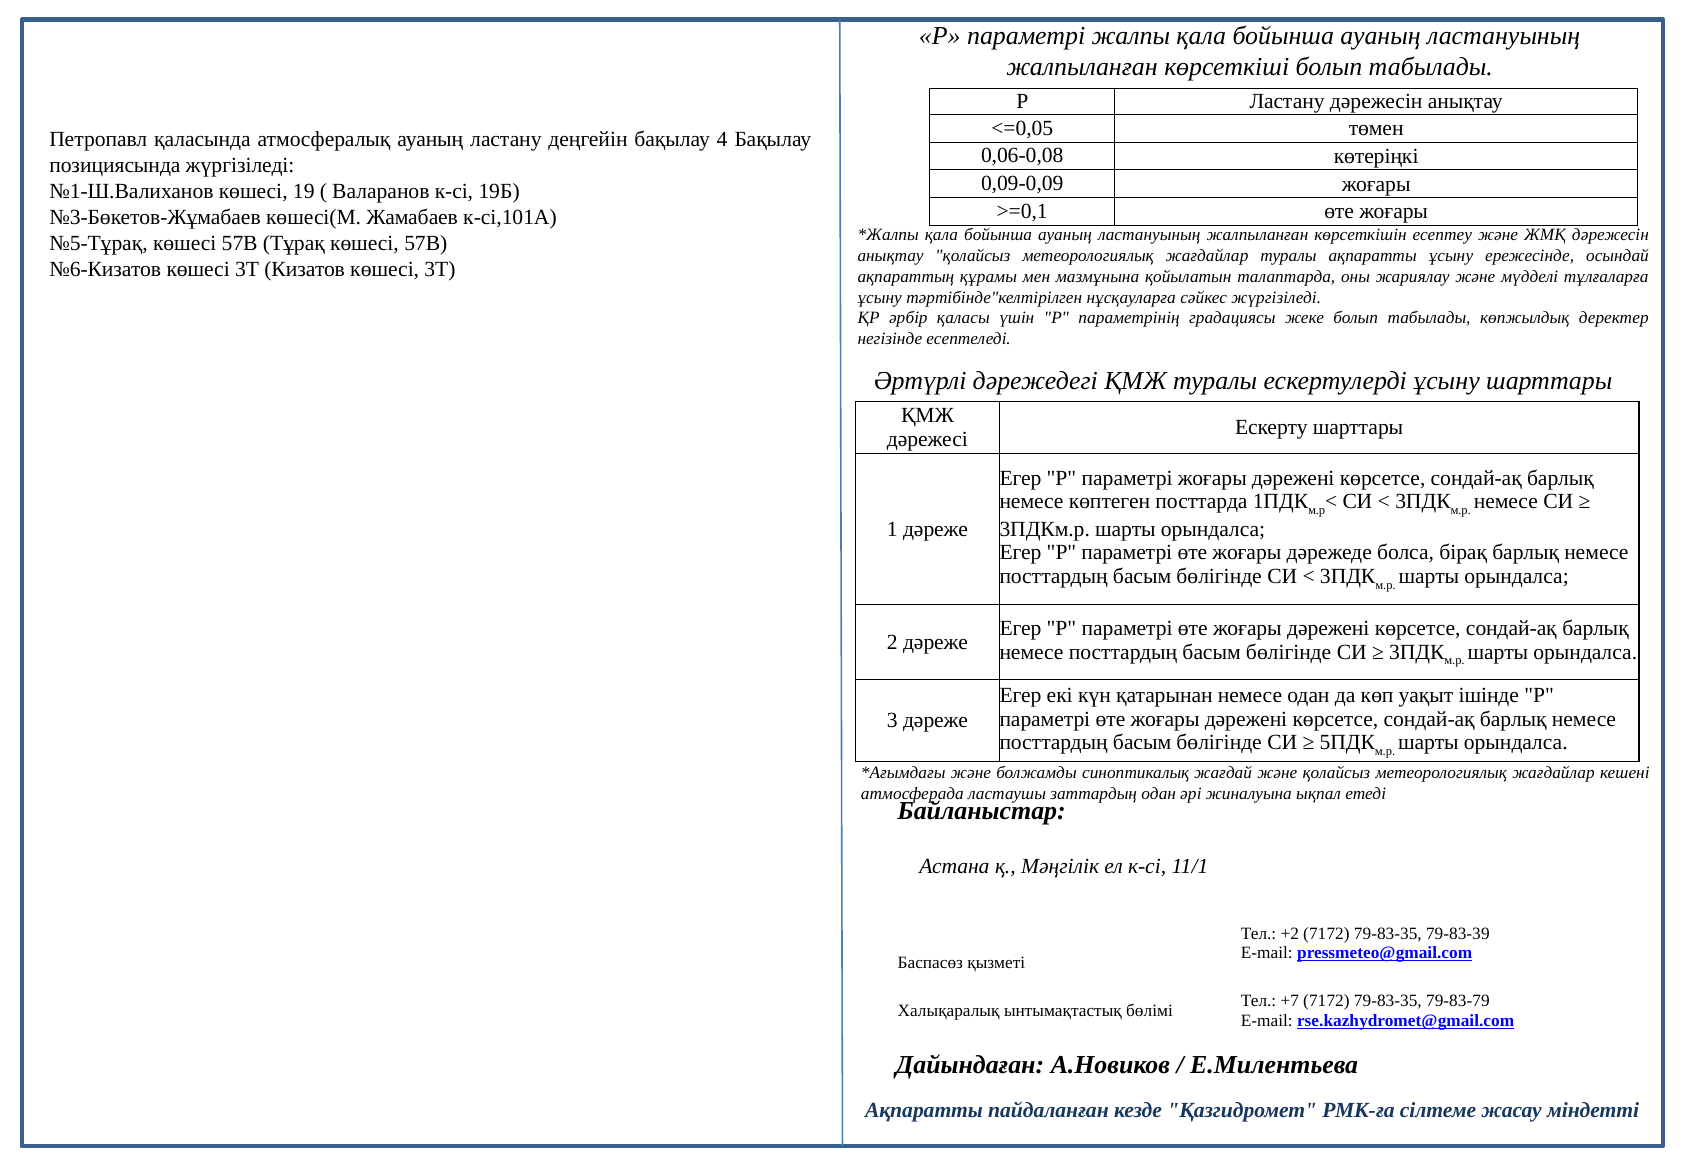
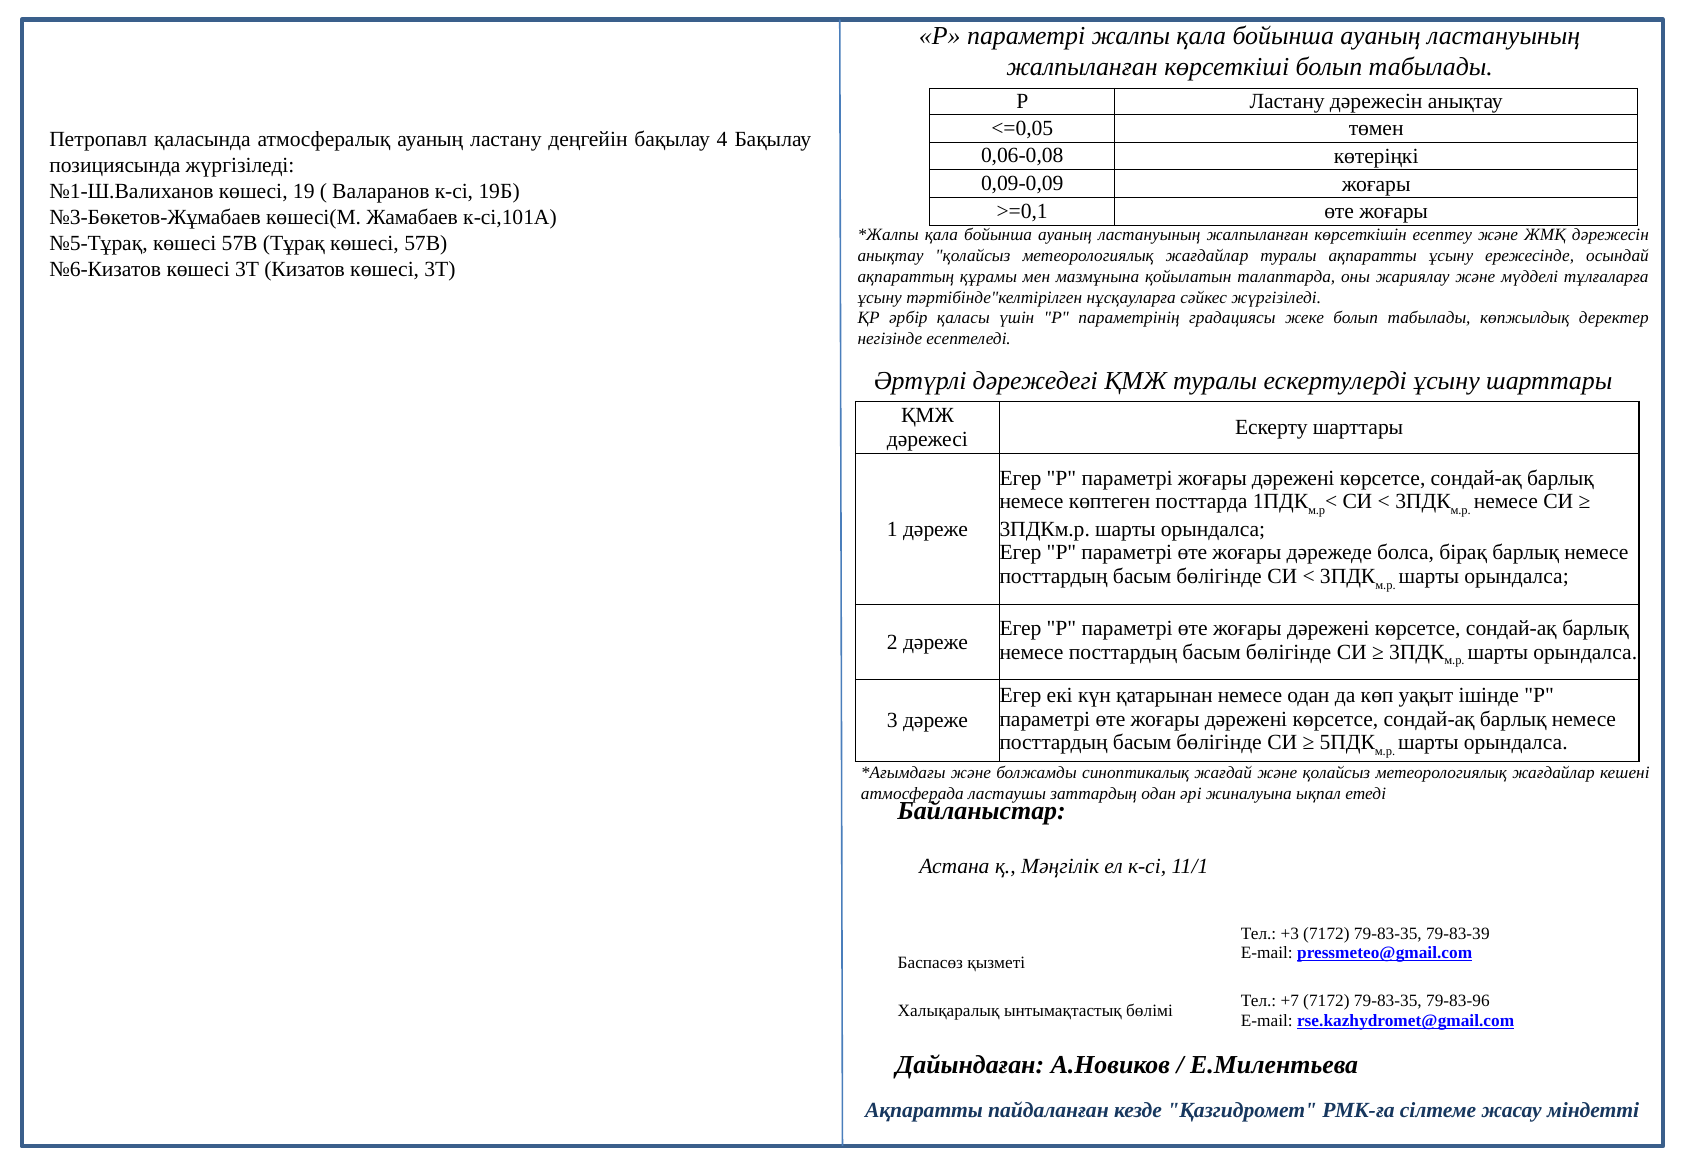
+2: +2 -> +3 (1290, 934)
79-83-79: 79-83-79 -> 79-83-96 (1458, 1002)
